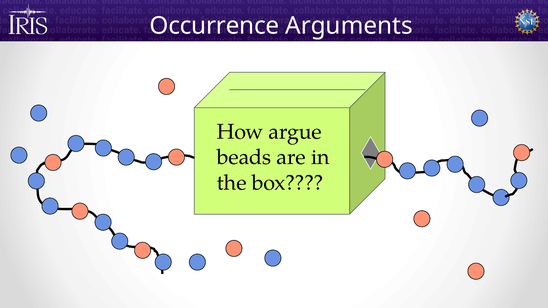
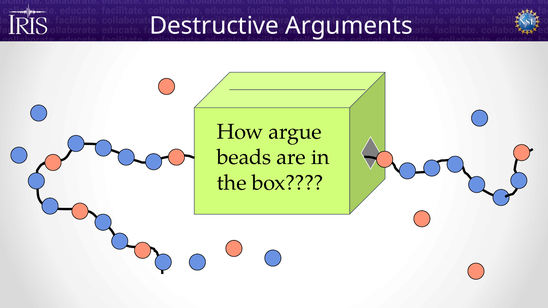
Occurrence: Occurrence -> Destructive (214, 26)
